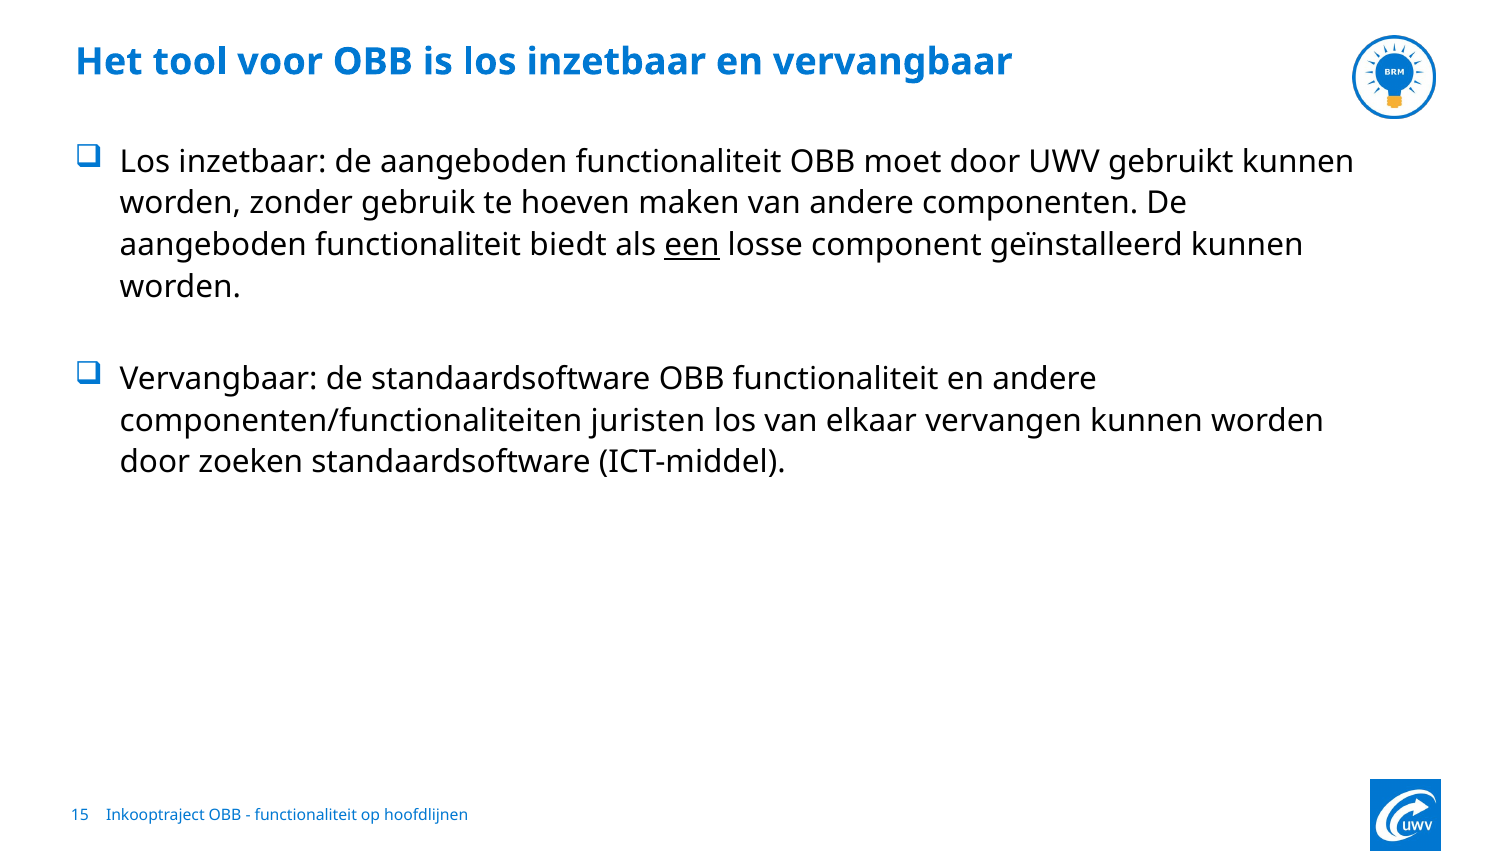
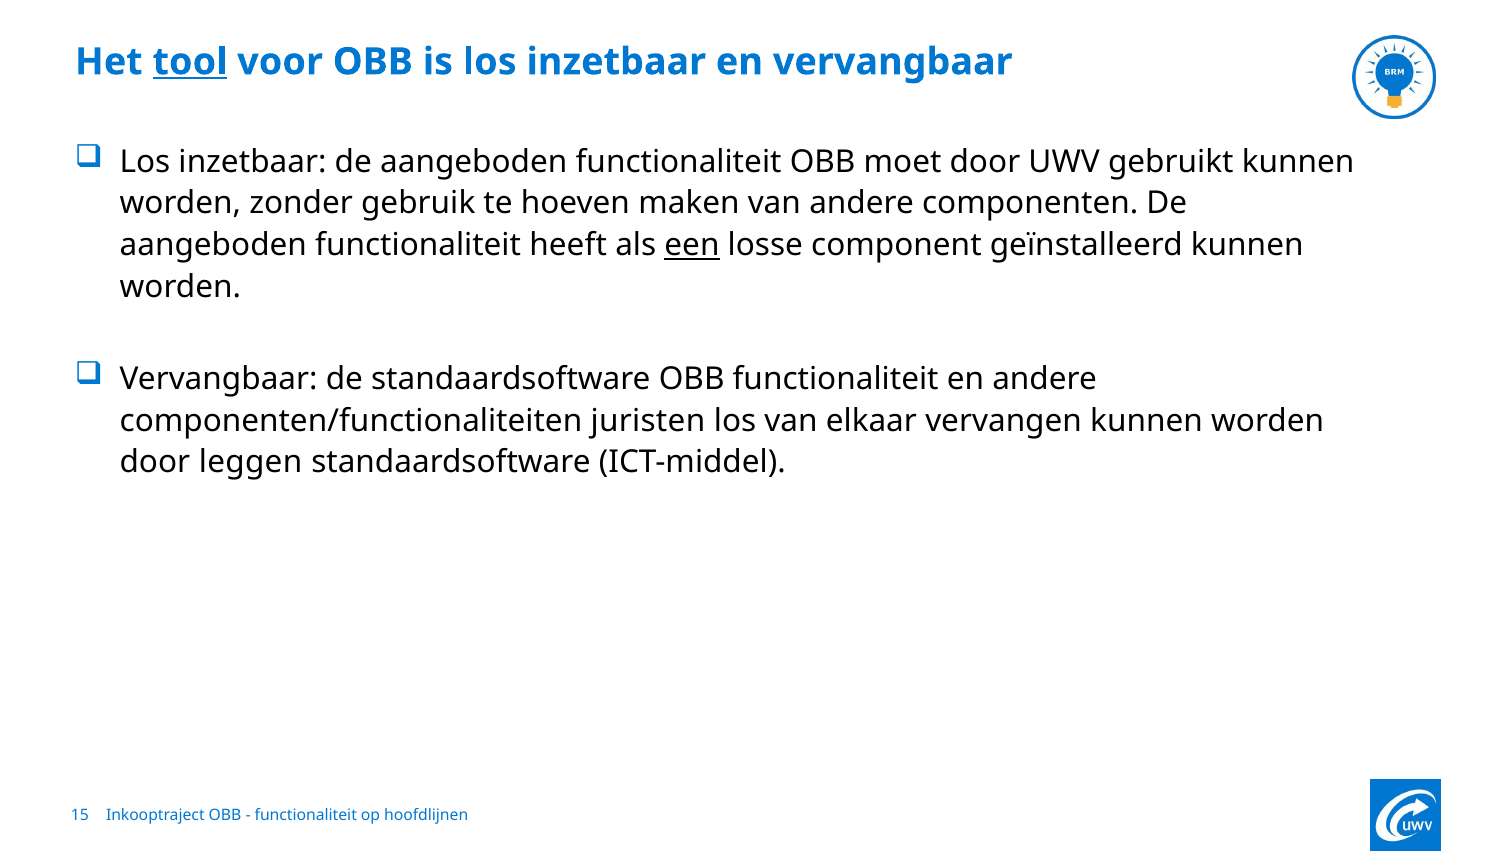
tool underline: none -> present (190, 62)
biedt: biedt -> heeft (568, 245)
zoeken: zoeken -> leggen (251, 462)
